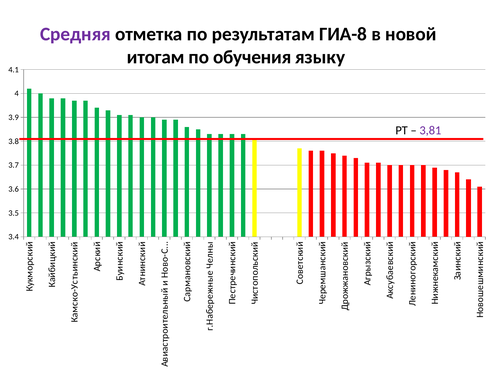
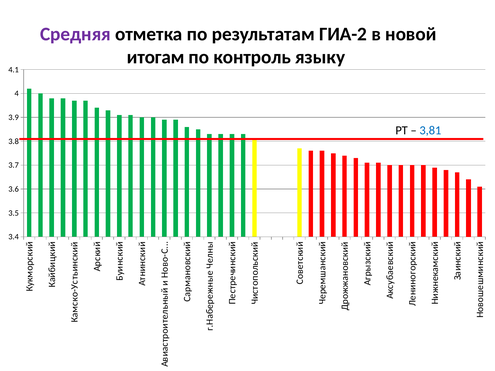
ГИА-8: ГИА-8 -> ГИА-2 (343, 34)
обучения: обучения -> контроль (252, 57)
3,81 colour: purple -> blue (430, 131)
